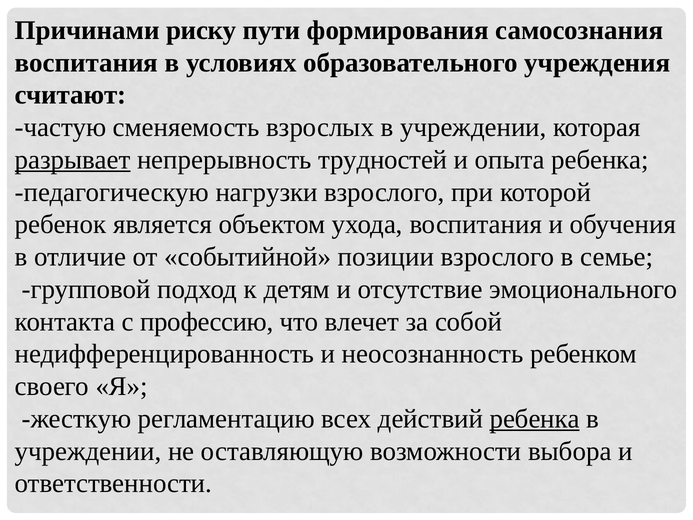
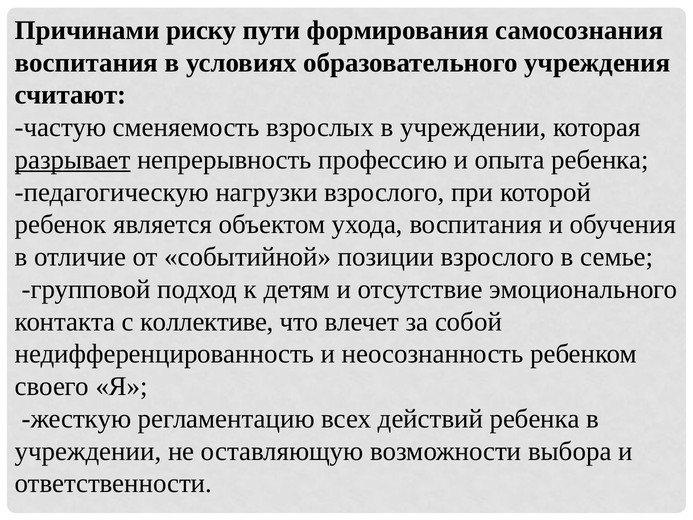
трудностей: трудностей -> профессию (383, 160)
профессию: профессию -> коллективе (207, 322)
ребенка underline: present -> none (535, 419)
